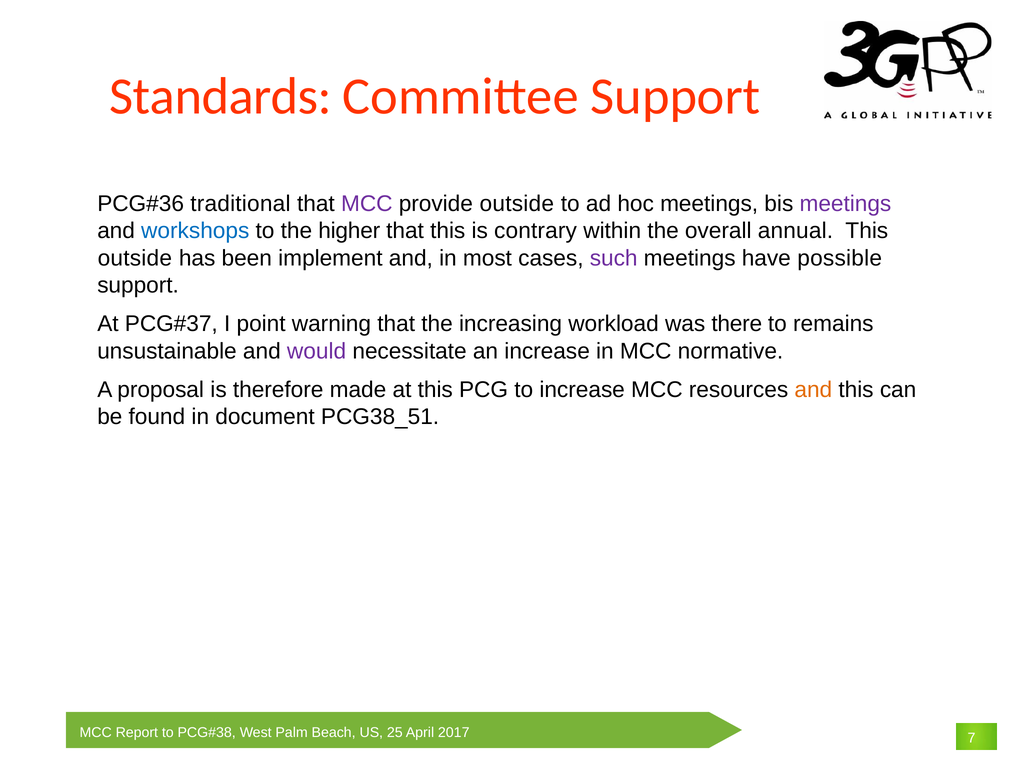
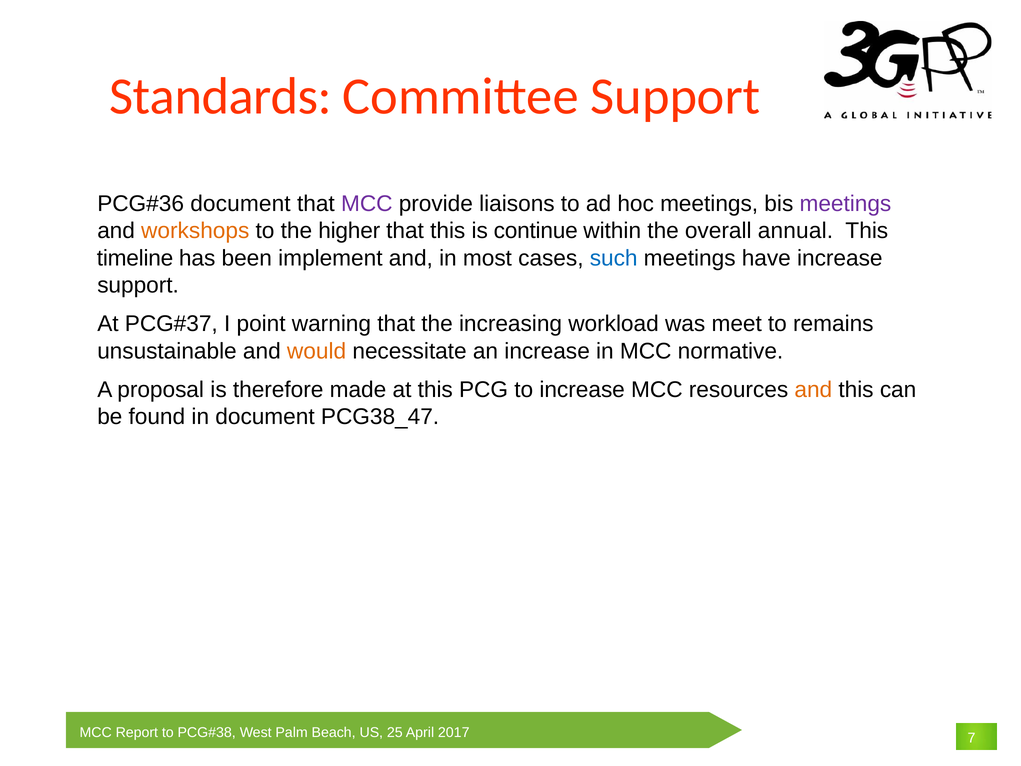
traditional: traditional -> document (240, 204)
provide outside: outside -> liaisons (517, 204)
workshops colour: blue -> orange (195, 231)
contrary: contrary -> continue (536, 231)
outside: outside -> timeline (135, 258)
such colour: purple -> blue (614, 258)
have possible: possible -> increase (840, 258)
there: there -> meet (737, 324)
would colour: purple -> orange (317, 351)
PCG38_51: PCG38_51 -> PCG38_47 (380, 417)
